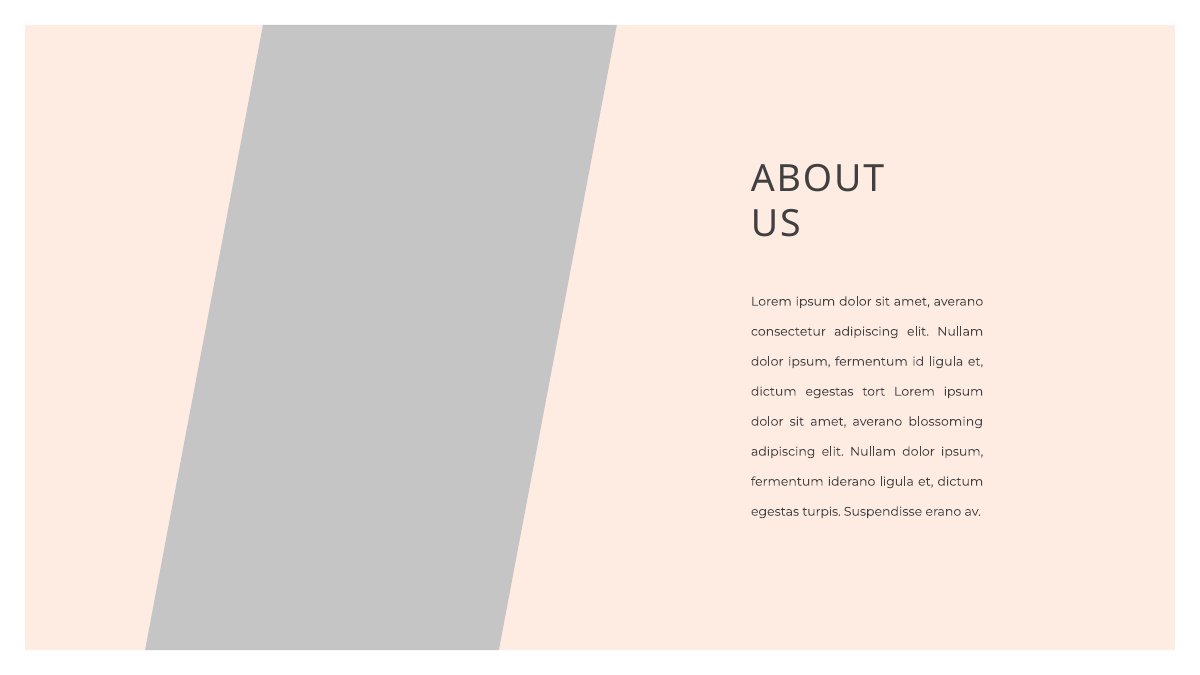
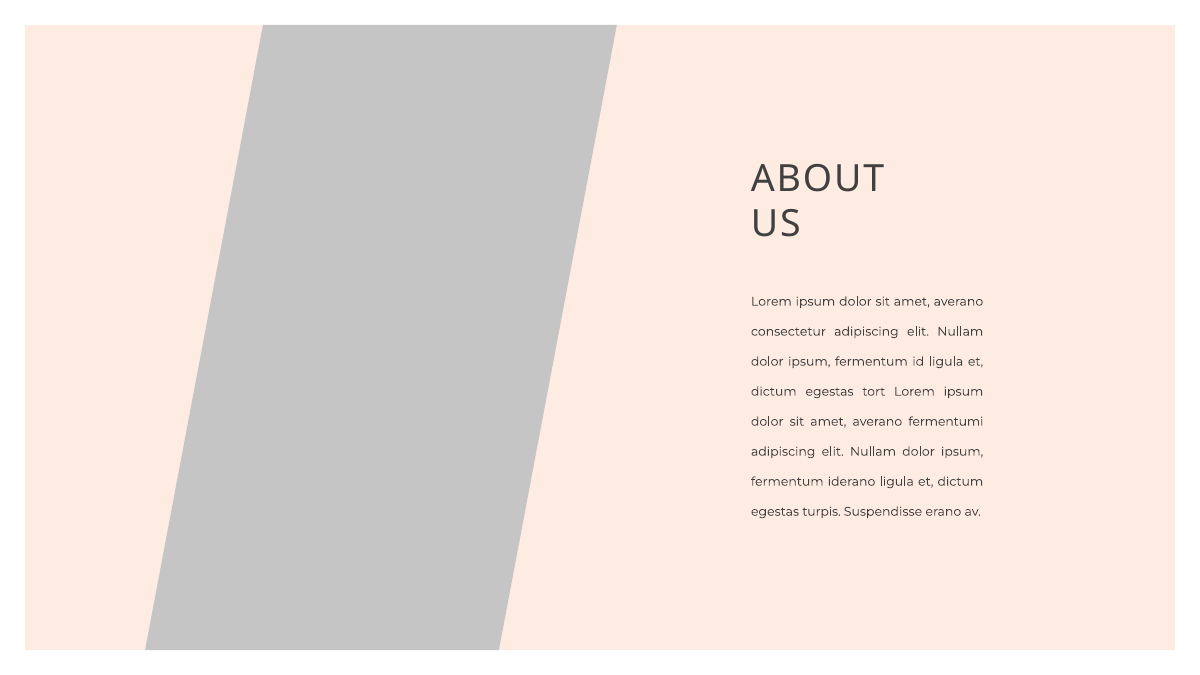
blossoming: blossoming -> fermentumi (946, 422)
